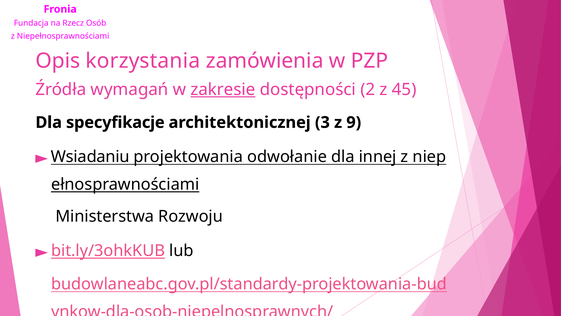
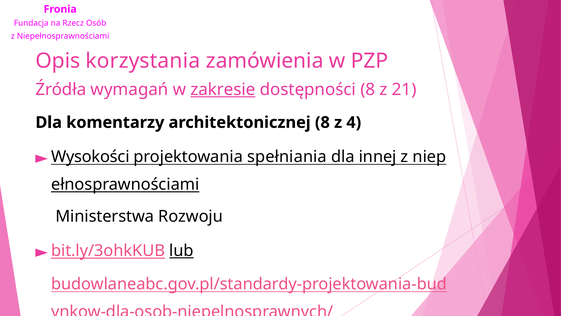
dostępności 2: 2 -> 8 (368, 89)
45: 45 -> 21 (404, 89)
specyfikacje: specyfikacje -> komentarzy (115, 122)
architektonicznej 3: 3 -> 8 (322, 122)
9: 9 -> 4 (354, 122)
Wsiadaniu: Wsiadaniu -> Wysokości (90, 157)
odwołanie: odwołanie -> spełniania (287, 157)
lub underline: none -> present (181, 250)
